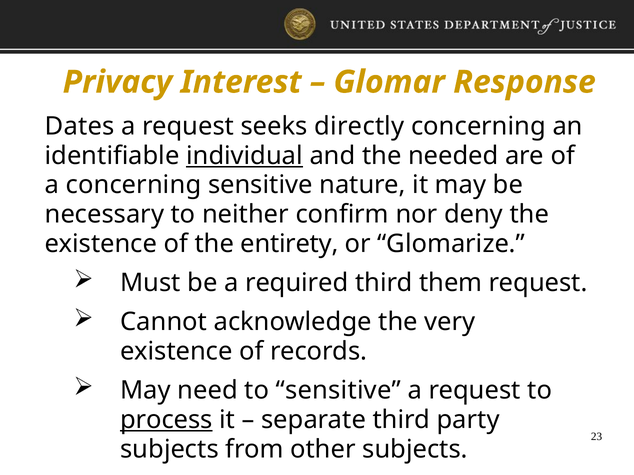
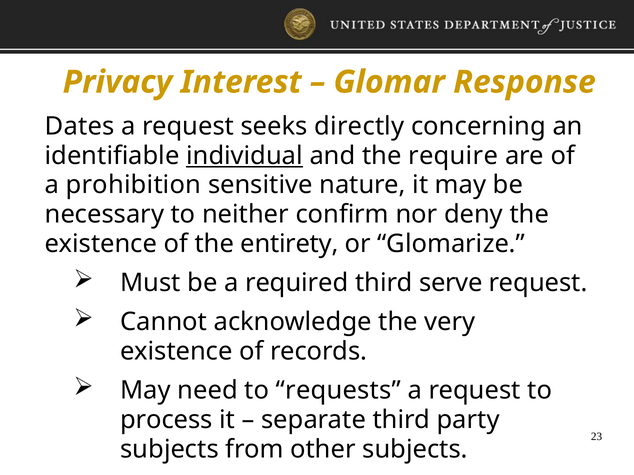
needed: needed -> require (453, 156)
a concerning: concerning -> prohibition (133, 185)
them: them -> serve (451, 283)
to sensitive: sensitive -> requests (338, 391)
process underline: present -> none (166, 420)
